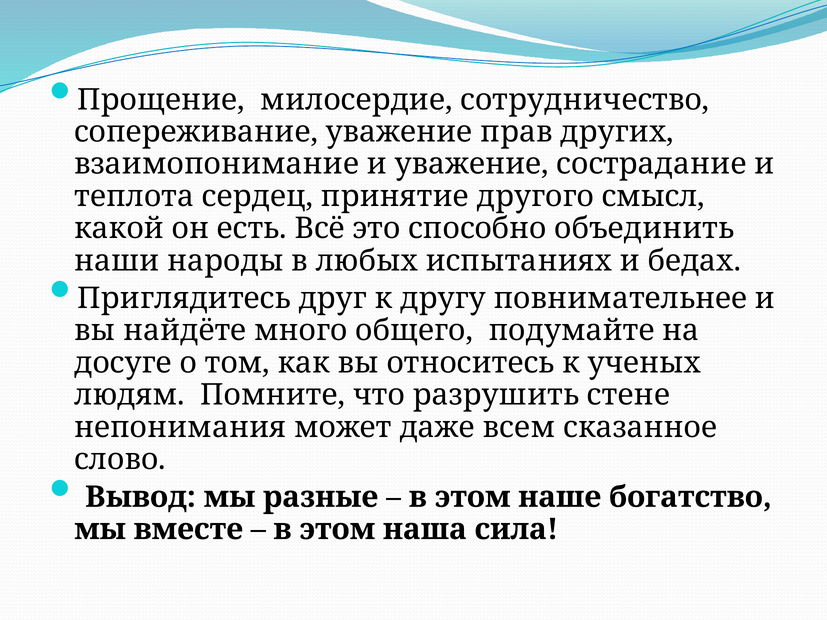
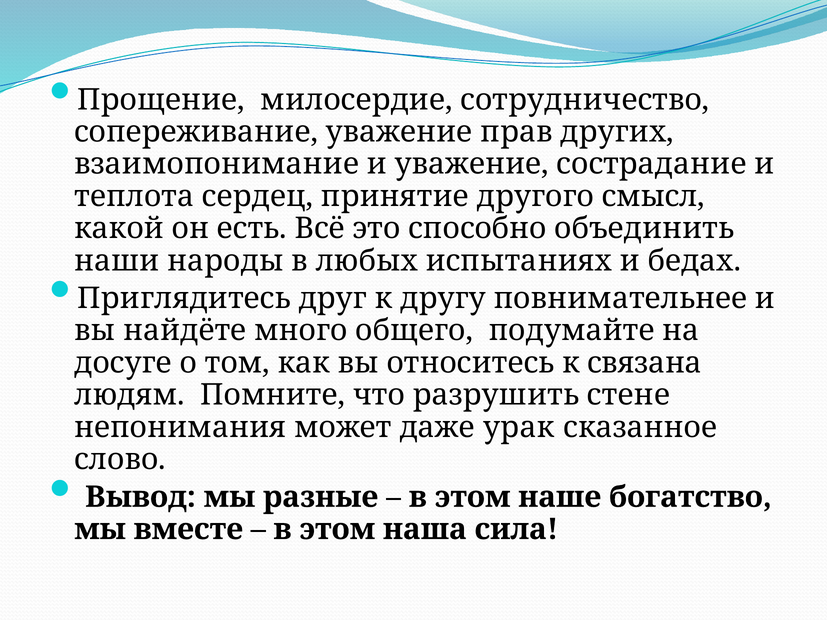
ученых: ученых -> связана (644, 363)
всем: всем -> урак (519, 427)
